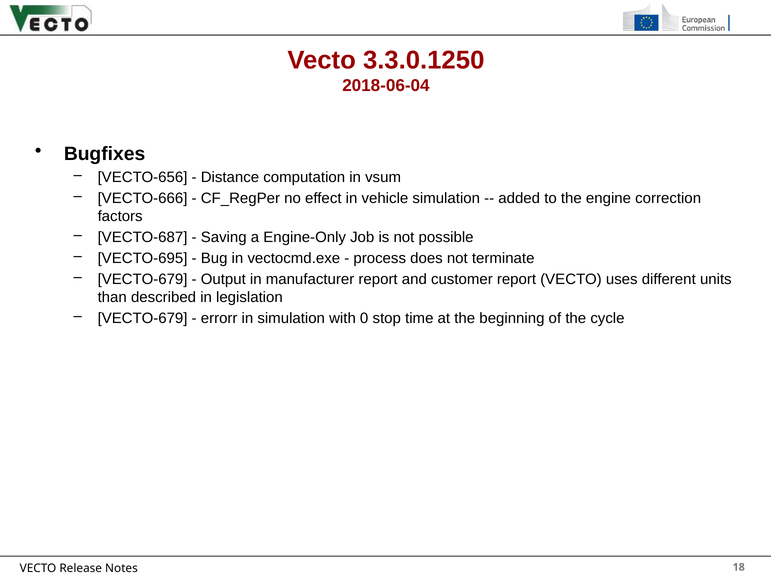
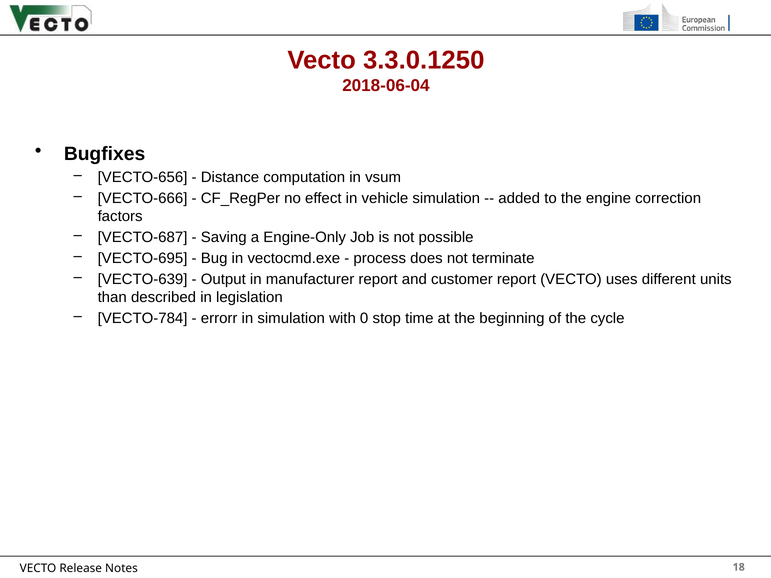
VECTO-679: VECTO-679 -> VECTO-639 (143, 279)
VECTO-679: VECTO-679 -> VECTO-784 (143, 318)
